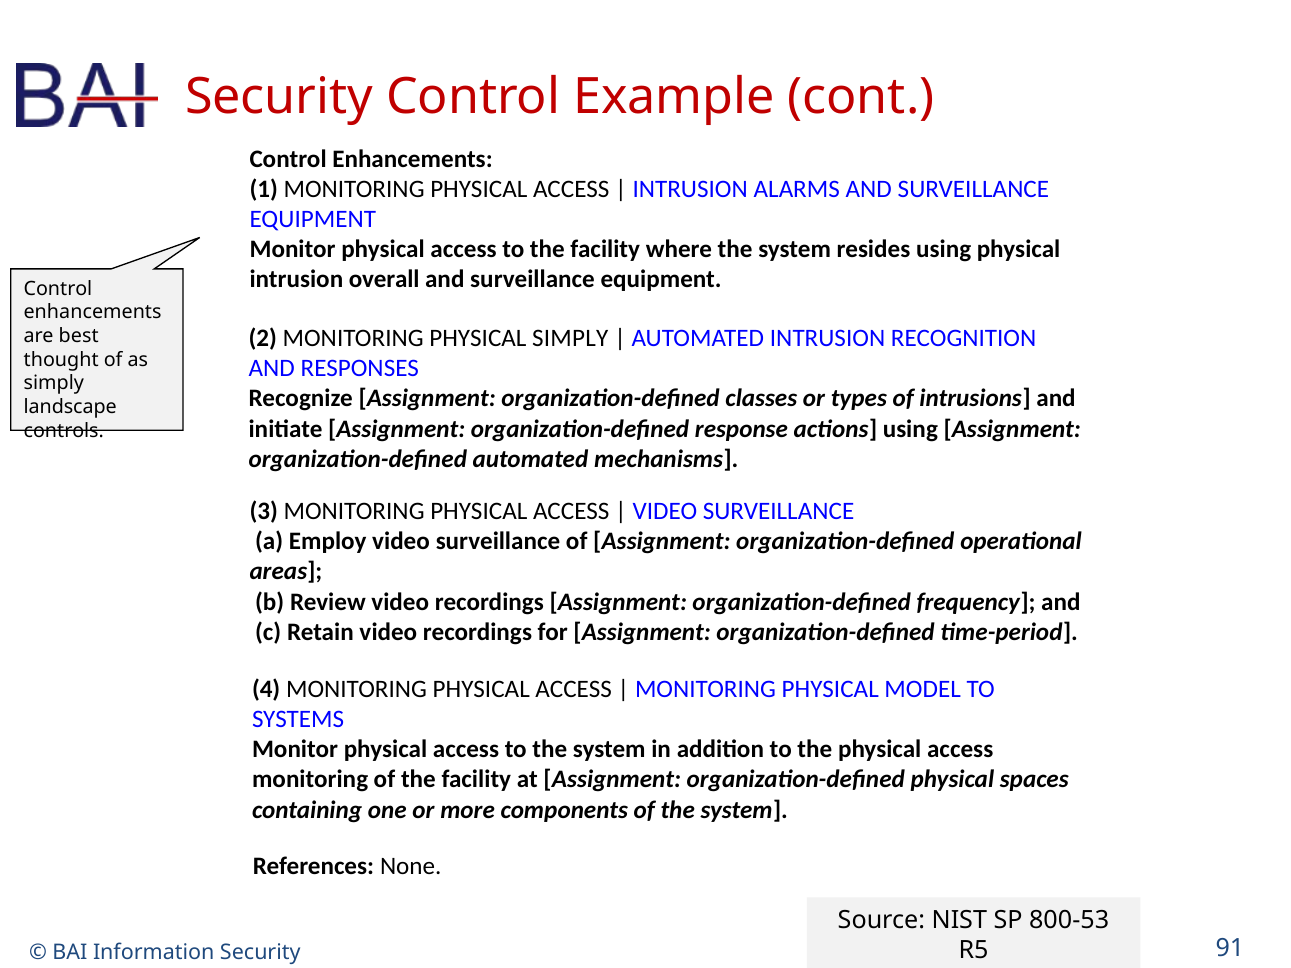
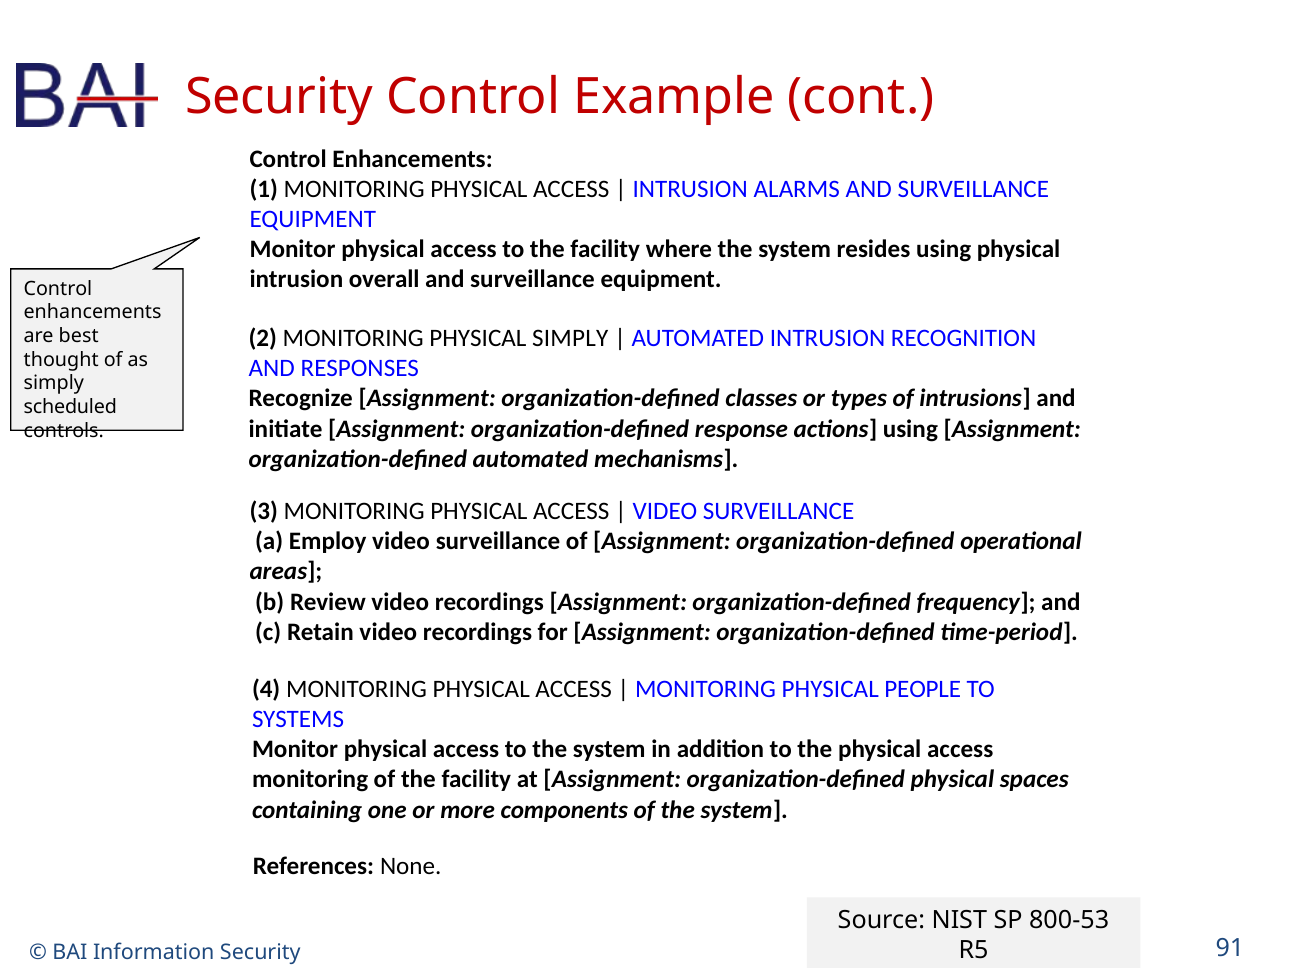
landscape: landscape -> scheduled (70, 407)
MODEL: MODEL -> PEOPLE (923, 689)
